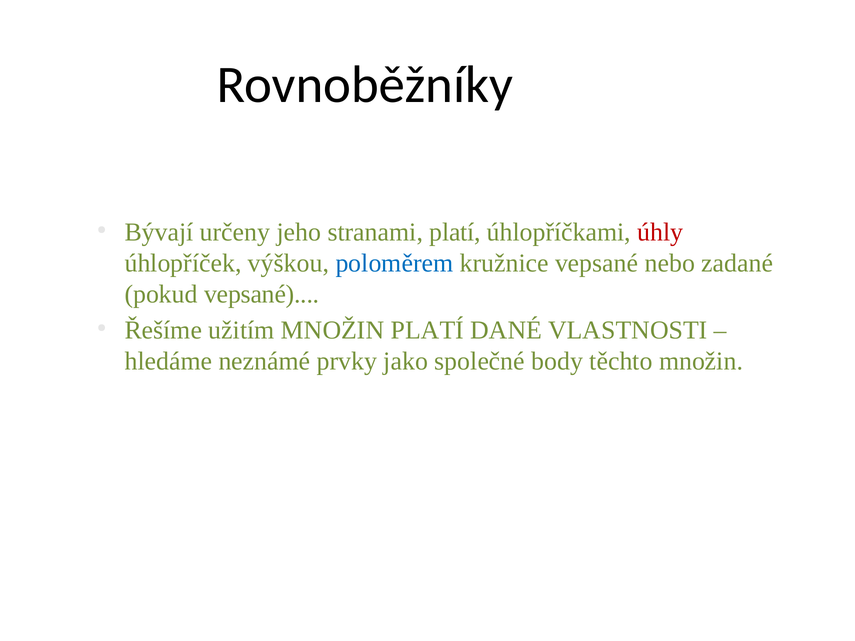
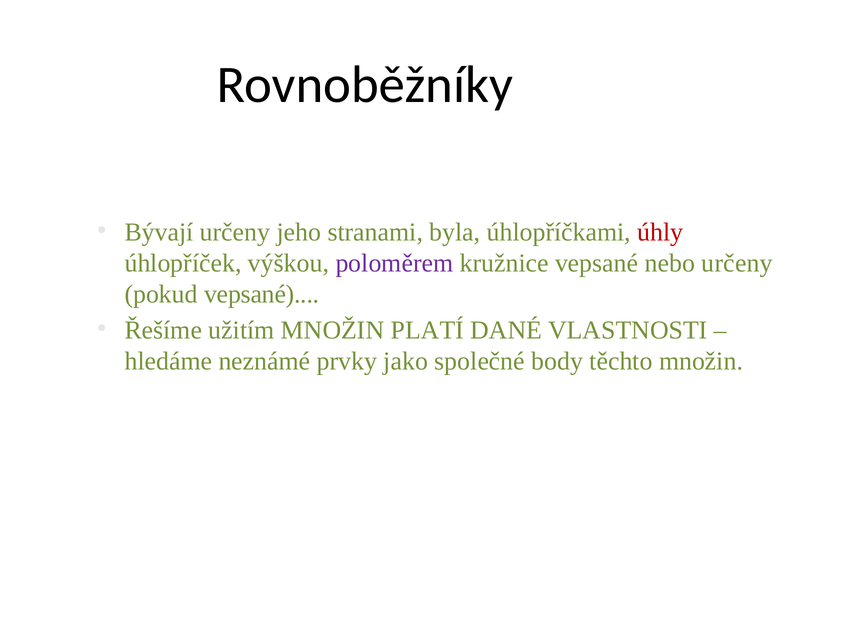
stranami platí: platí -> byla (455, 232)
poloměrem colour: blue -> purple (394, 263)
nebo zadané: zadané -> určeny (737, 263)
